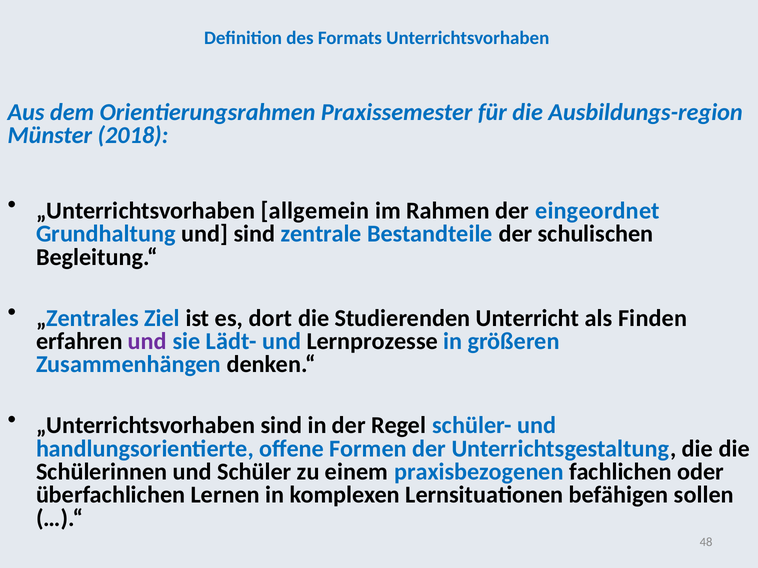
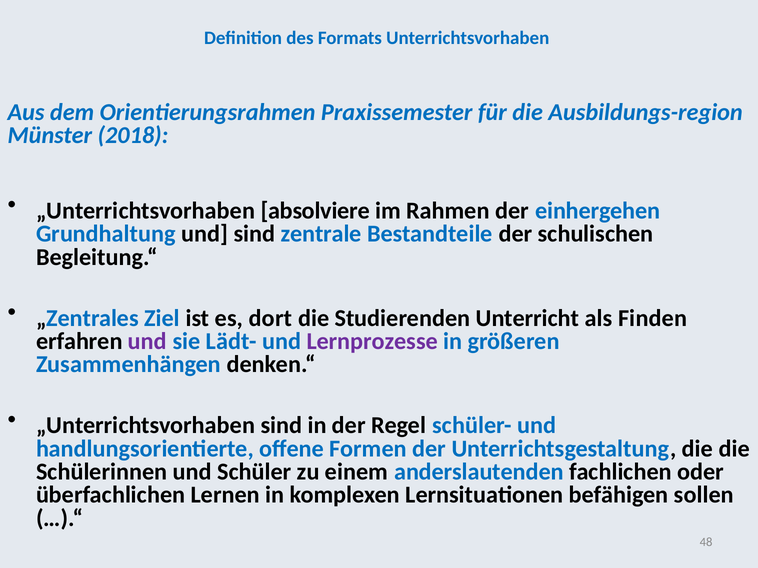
allgemein: allgemein -> absolviere (315, 211)
eingeordnet: eingeordnet -> einhergehen (598, 211)
Lernprozesse colour: black -> purple (372, 342)
praxisbezogenen: praxisbezogenen -> anderslautenden (479, 472)
